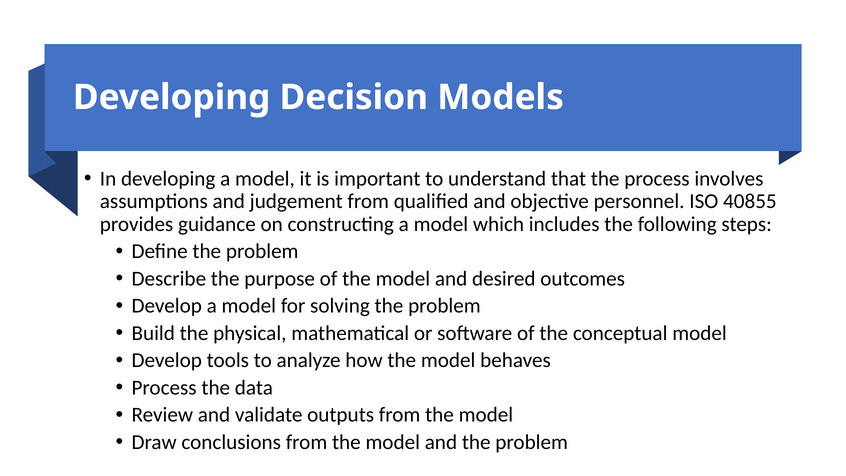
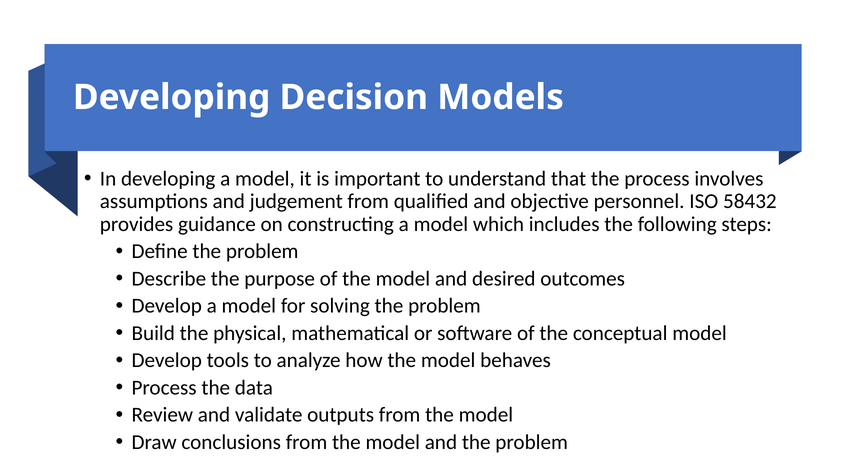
40855: 40855 -> 58432 (750, 201)
